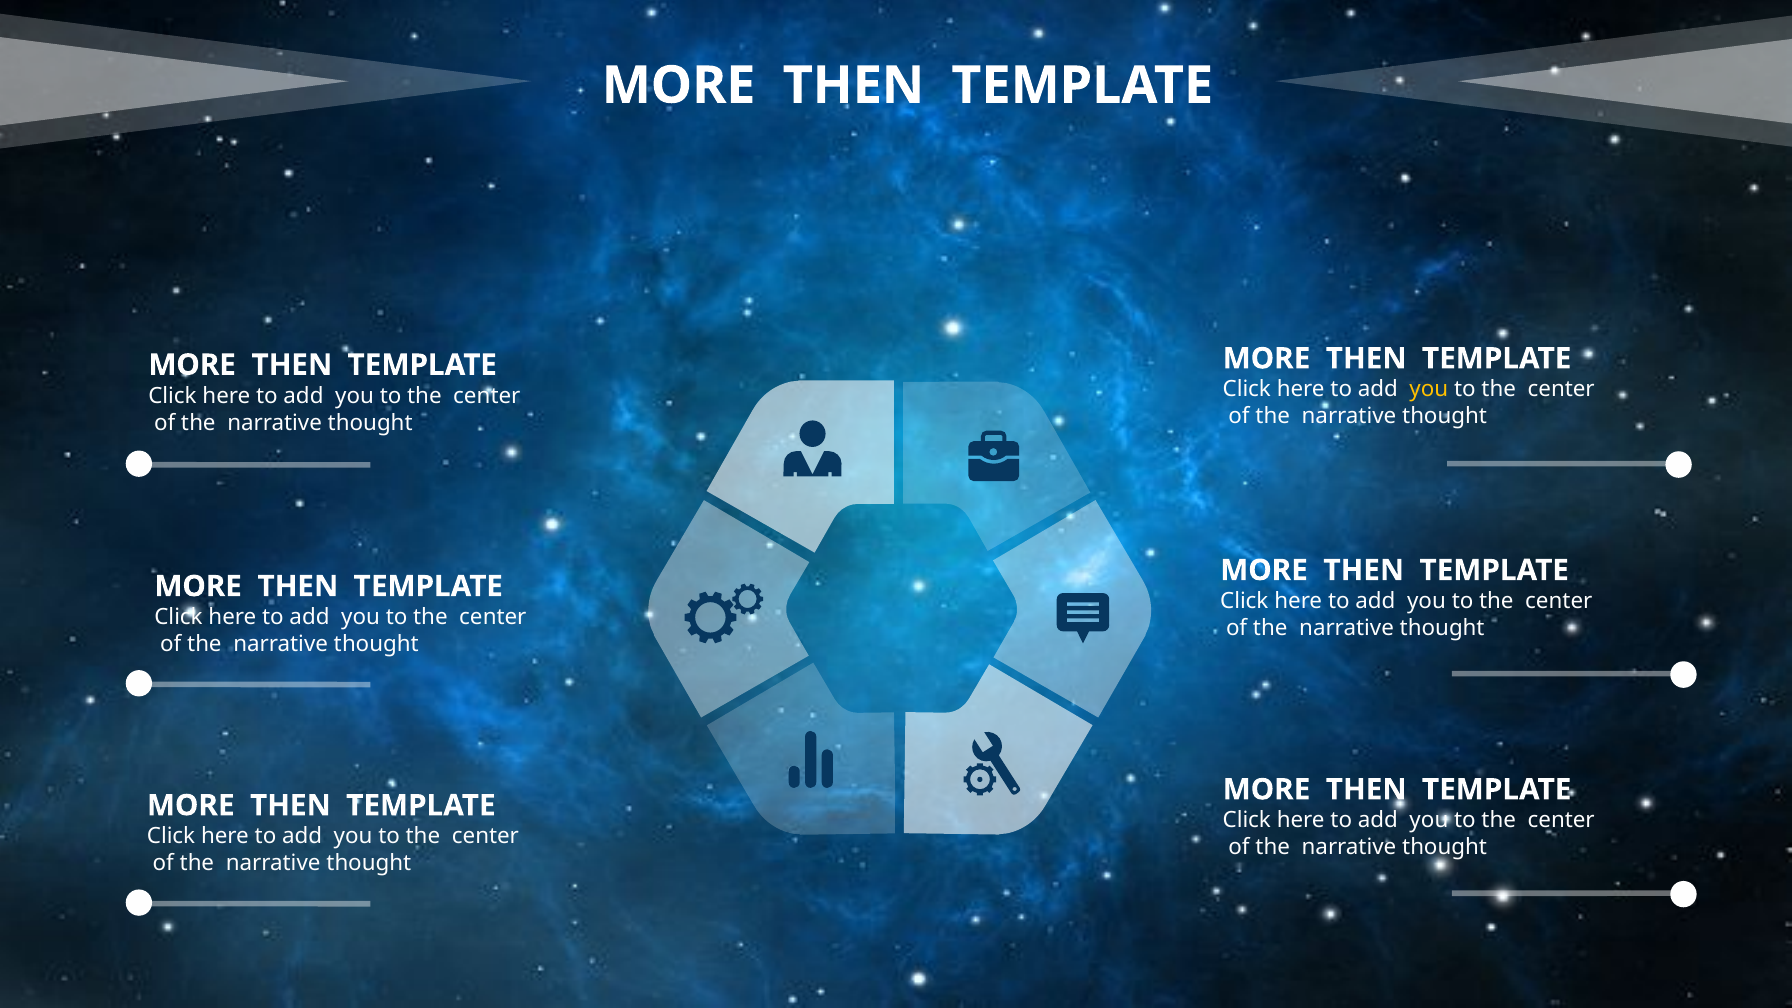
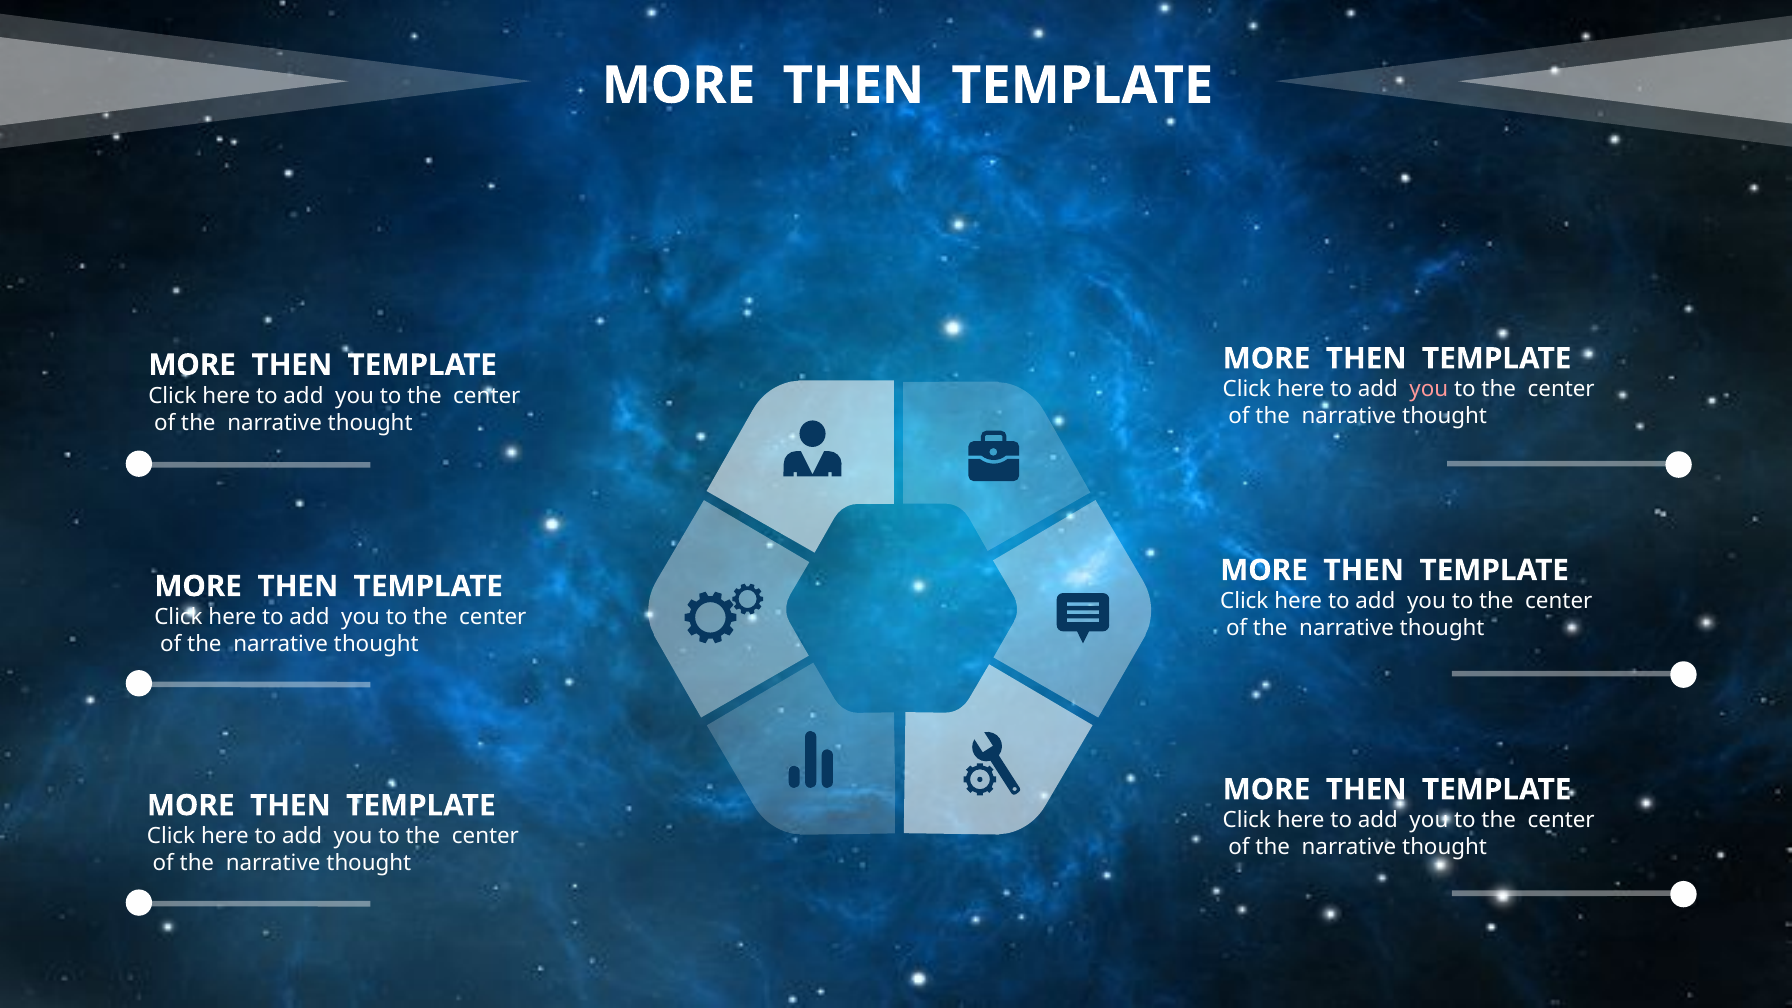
you colour: yellow -> pink (1429, 389)
